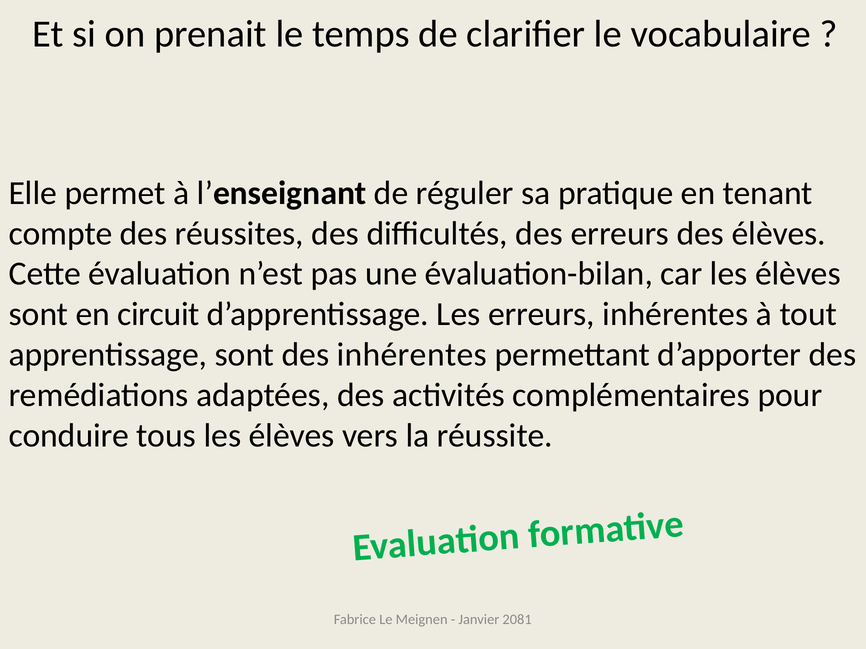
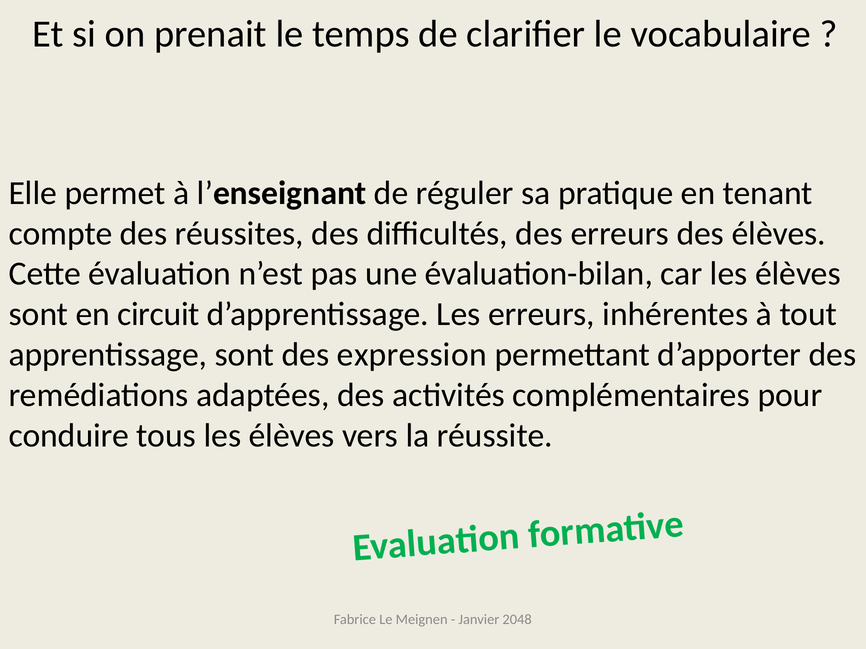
des inhérentes: inhérentes -> expression (412, 355)
2081: 2081 -> 2048 (517, 620)
